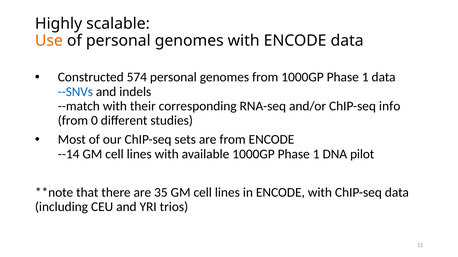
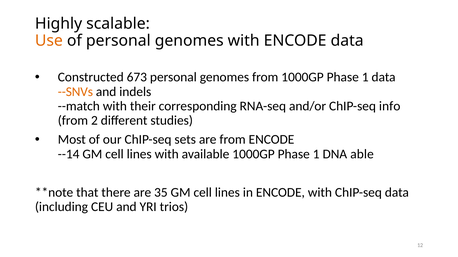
574: 574 -> 673 (137, 77)
--SNVs colour: blue -> orange (75, 92)
0: 0 -> 2 (94, 121)
pilot: pilot -> able (362, 154)
